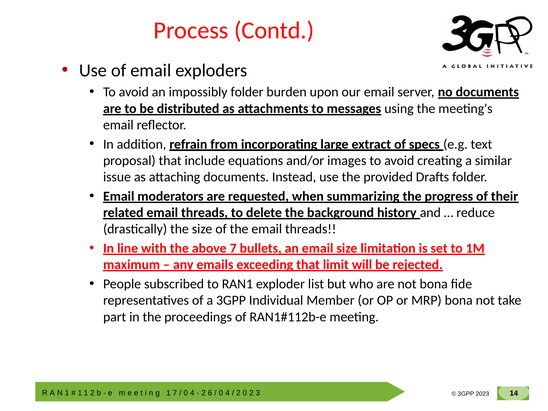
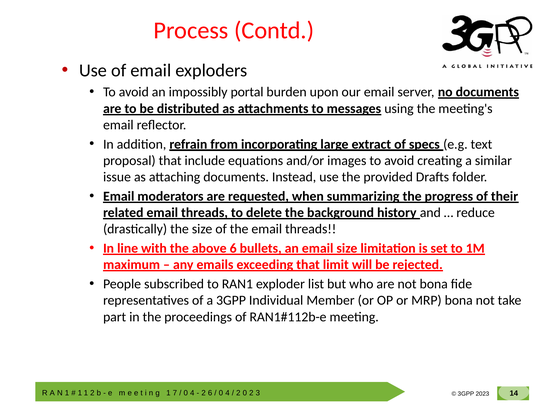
impossibly folder: folder -> portal (247, 92)
above 7: 7 -> 6 (233, 248)
